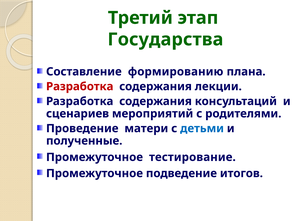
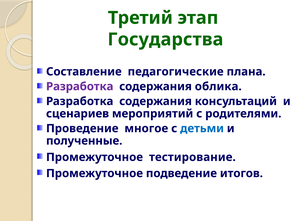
формированию: формированию -> педагогические (176, 72)
Разработка colour: red -> purple (80, 87)
лекции: лекции -> облика (218, 87)
матери: матери -> многое (146, 129)
